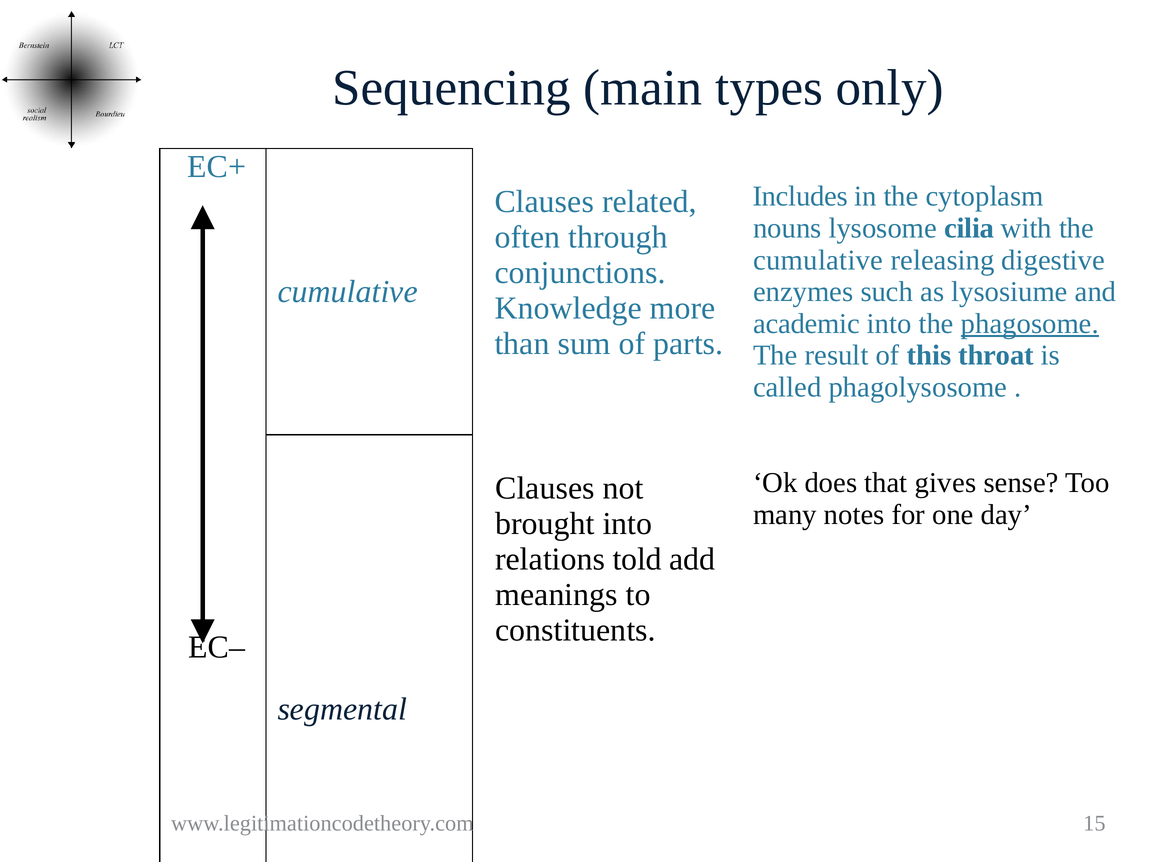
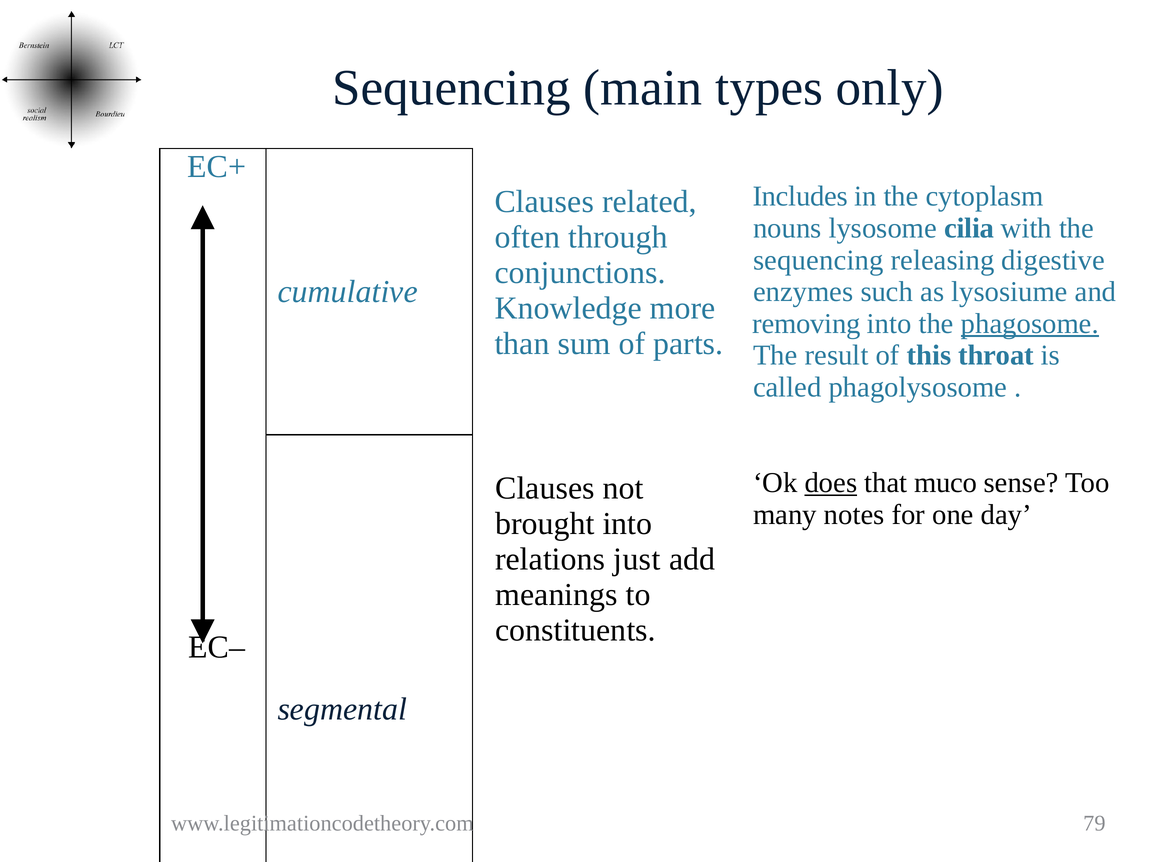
cumulative: cumulative -> sequencing (818, 260)
academic: academic -> removing (806, 324)
does underline: none -> present (831, 483)
gives: gives -> muco (946, 483)
told: told -> just (637, 559)
15: 15 -> 79 (1094, 823)
